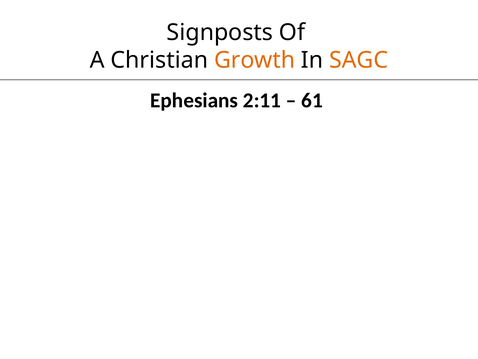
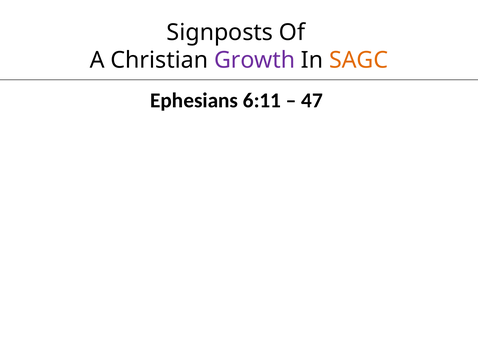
Growth colour: orange -> purple (255, 60)
2:11: 2:11 -> 6:11 (262, 100)
61: 61 -> 47 (312, 100)
